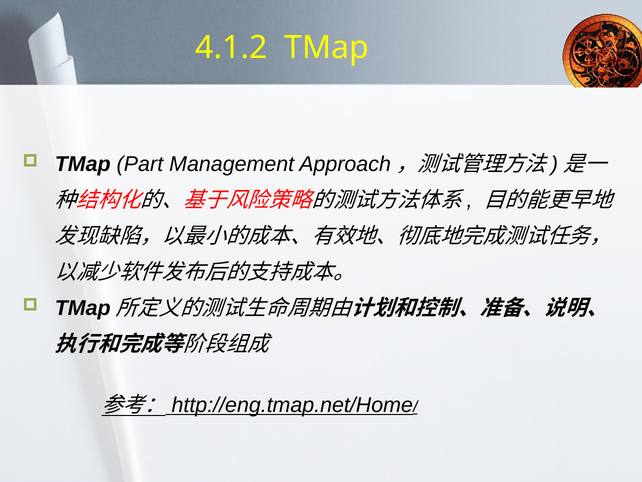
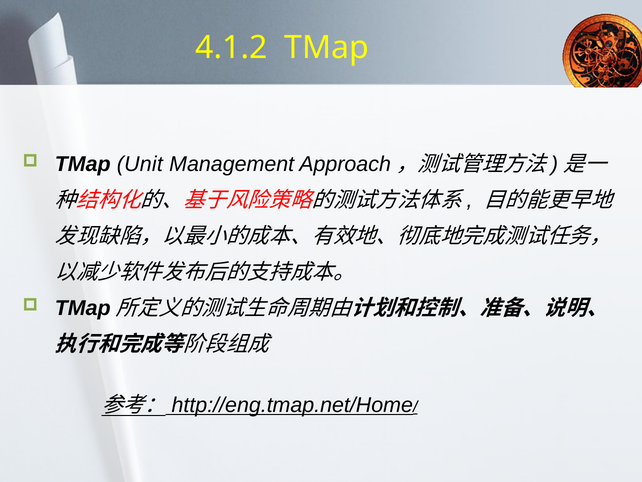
Part: Part -> Unit (140, 164)
